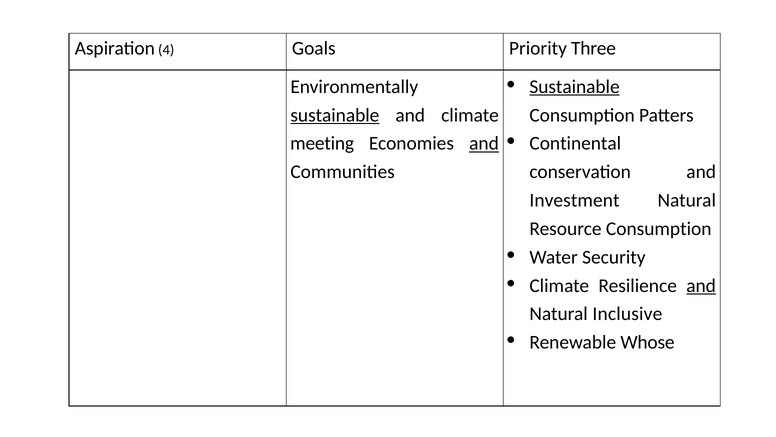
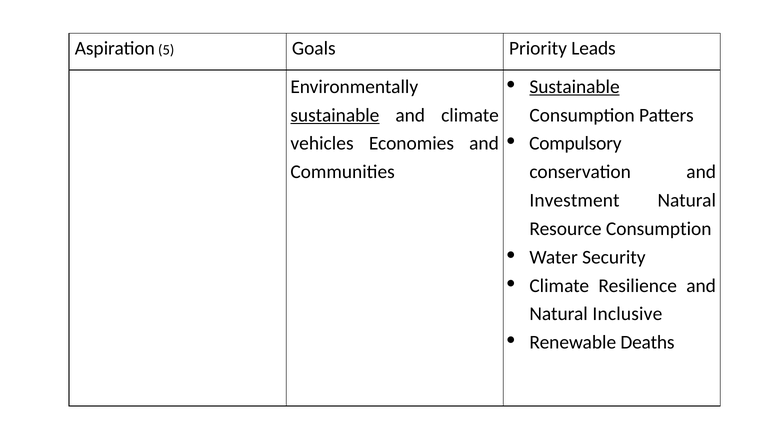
4: 4 -> 5 (166, 50)
Three: Three -> Leads (593, 48)
Continental: Continental -> Compulsory (575, 143)
meeting: meeting -> vehicles (322, 143)
and underline: present -> none (484, 143)
and underline: present -> none (701, 285)
Whose: Whose -> Deaths (647, 342)
